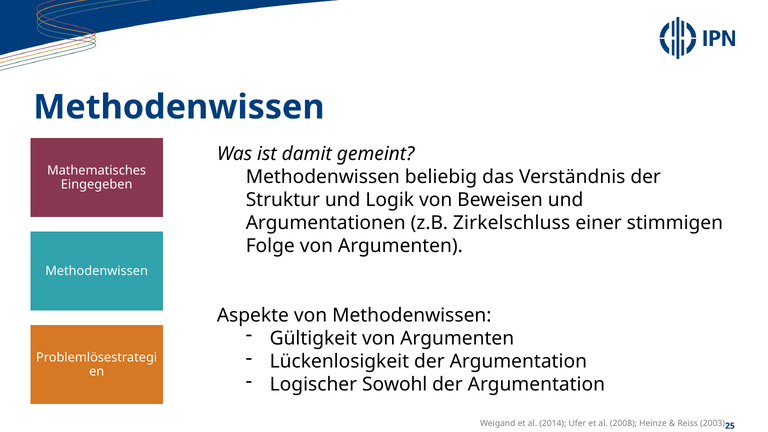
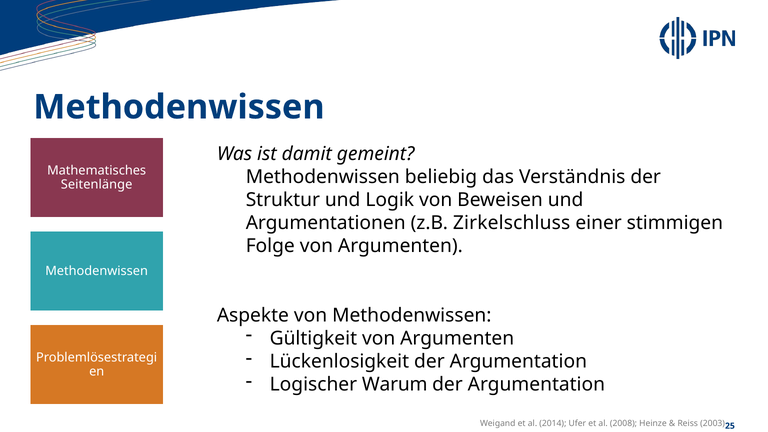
Eingegeben: Eingegeben -> Seitenlänge (97, 184)
Sowohl: Sowohl -> Warum (395, 384)
